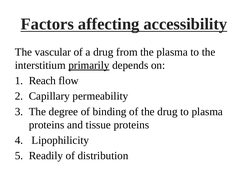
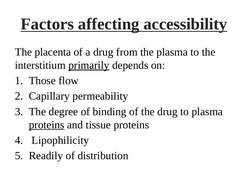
vascular: vascular -> placenta (53, 52)
Reach: Reach -> Those (42, 81)
proteins underline: none -> present (47, 125)
